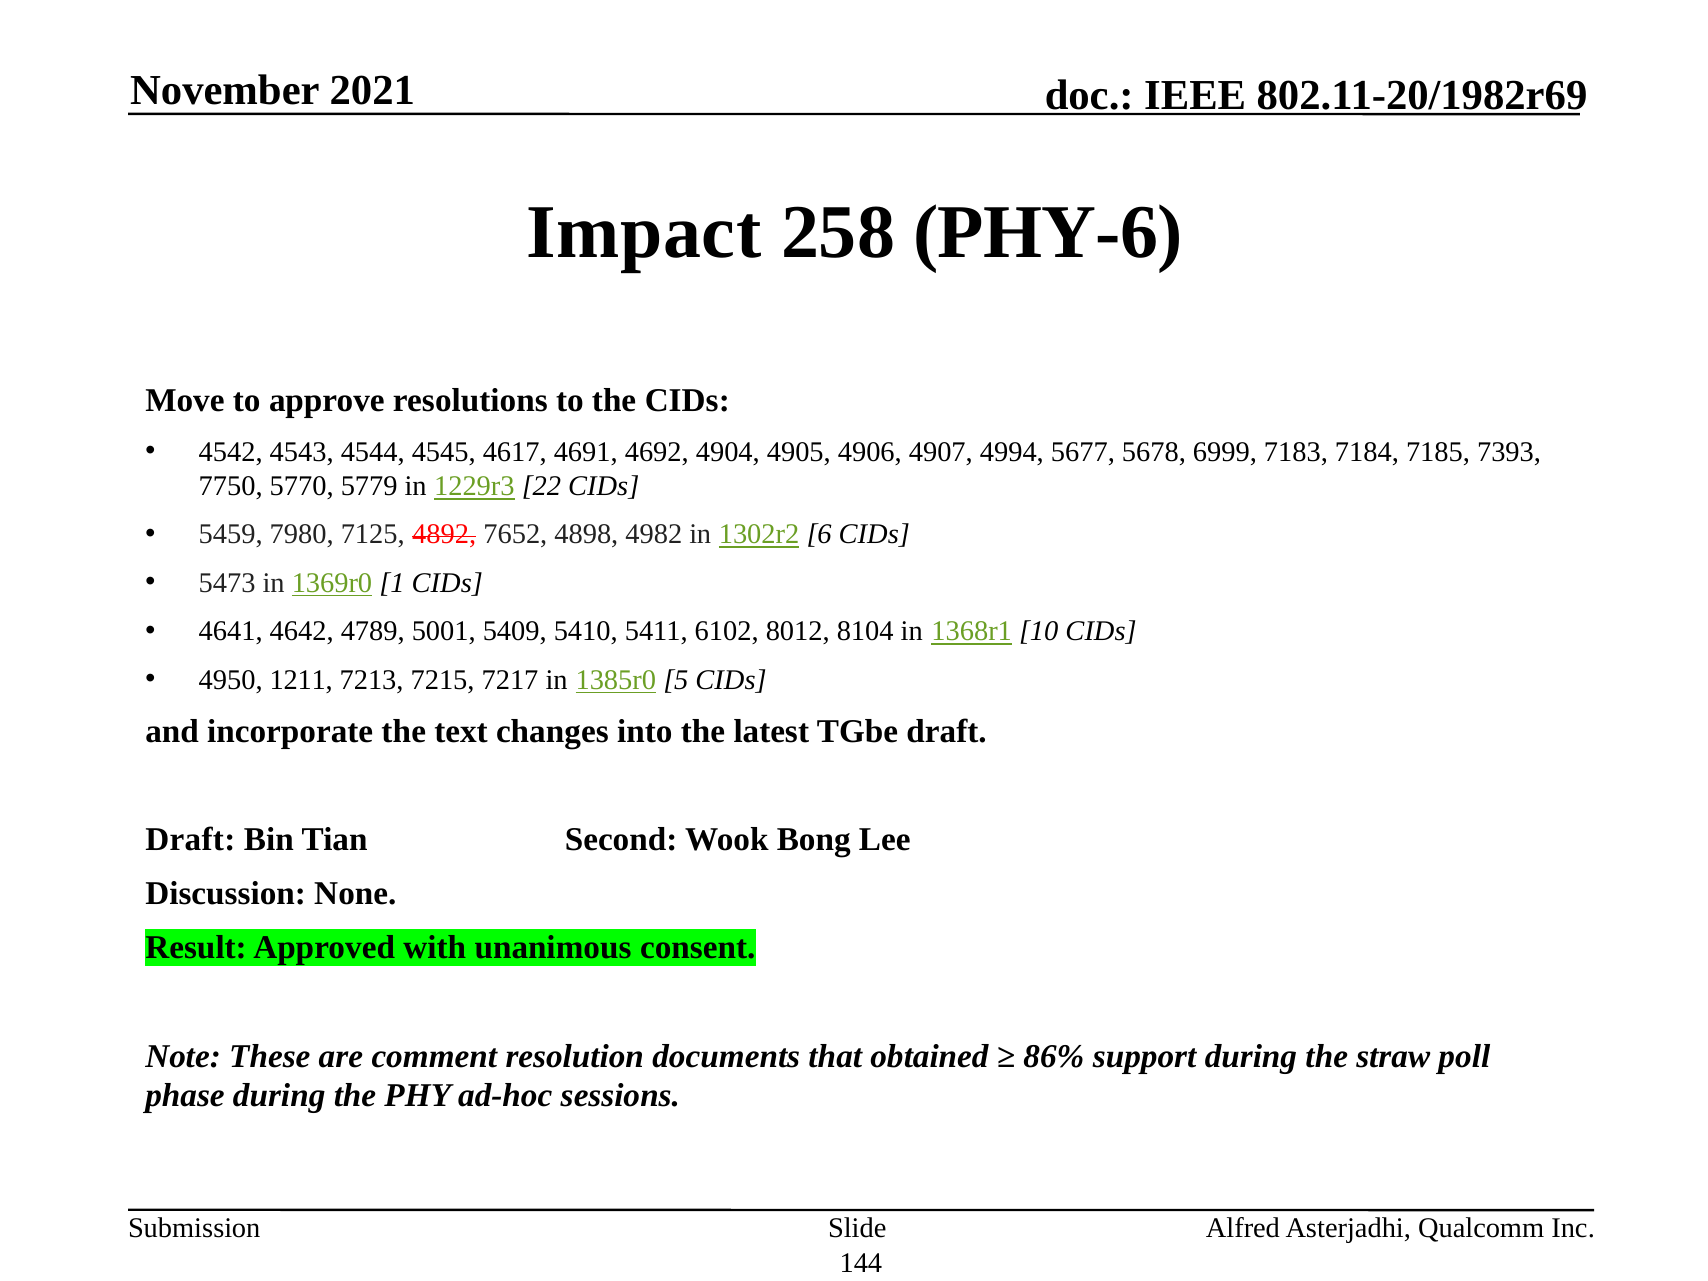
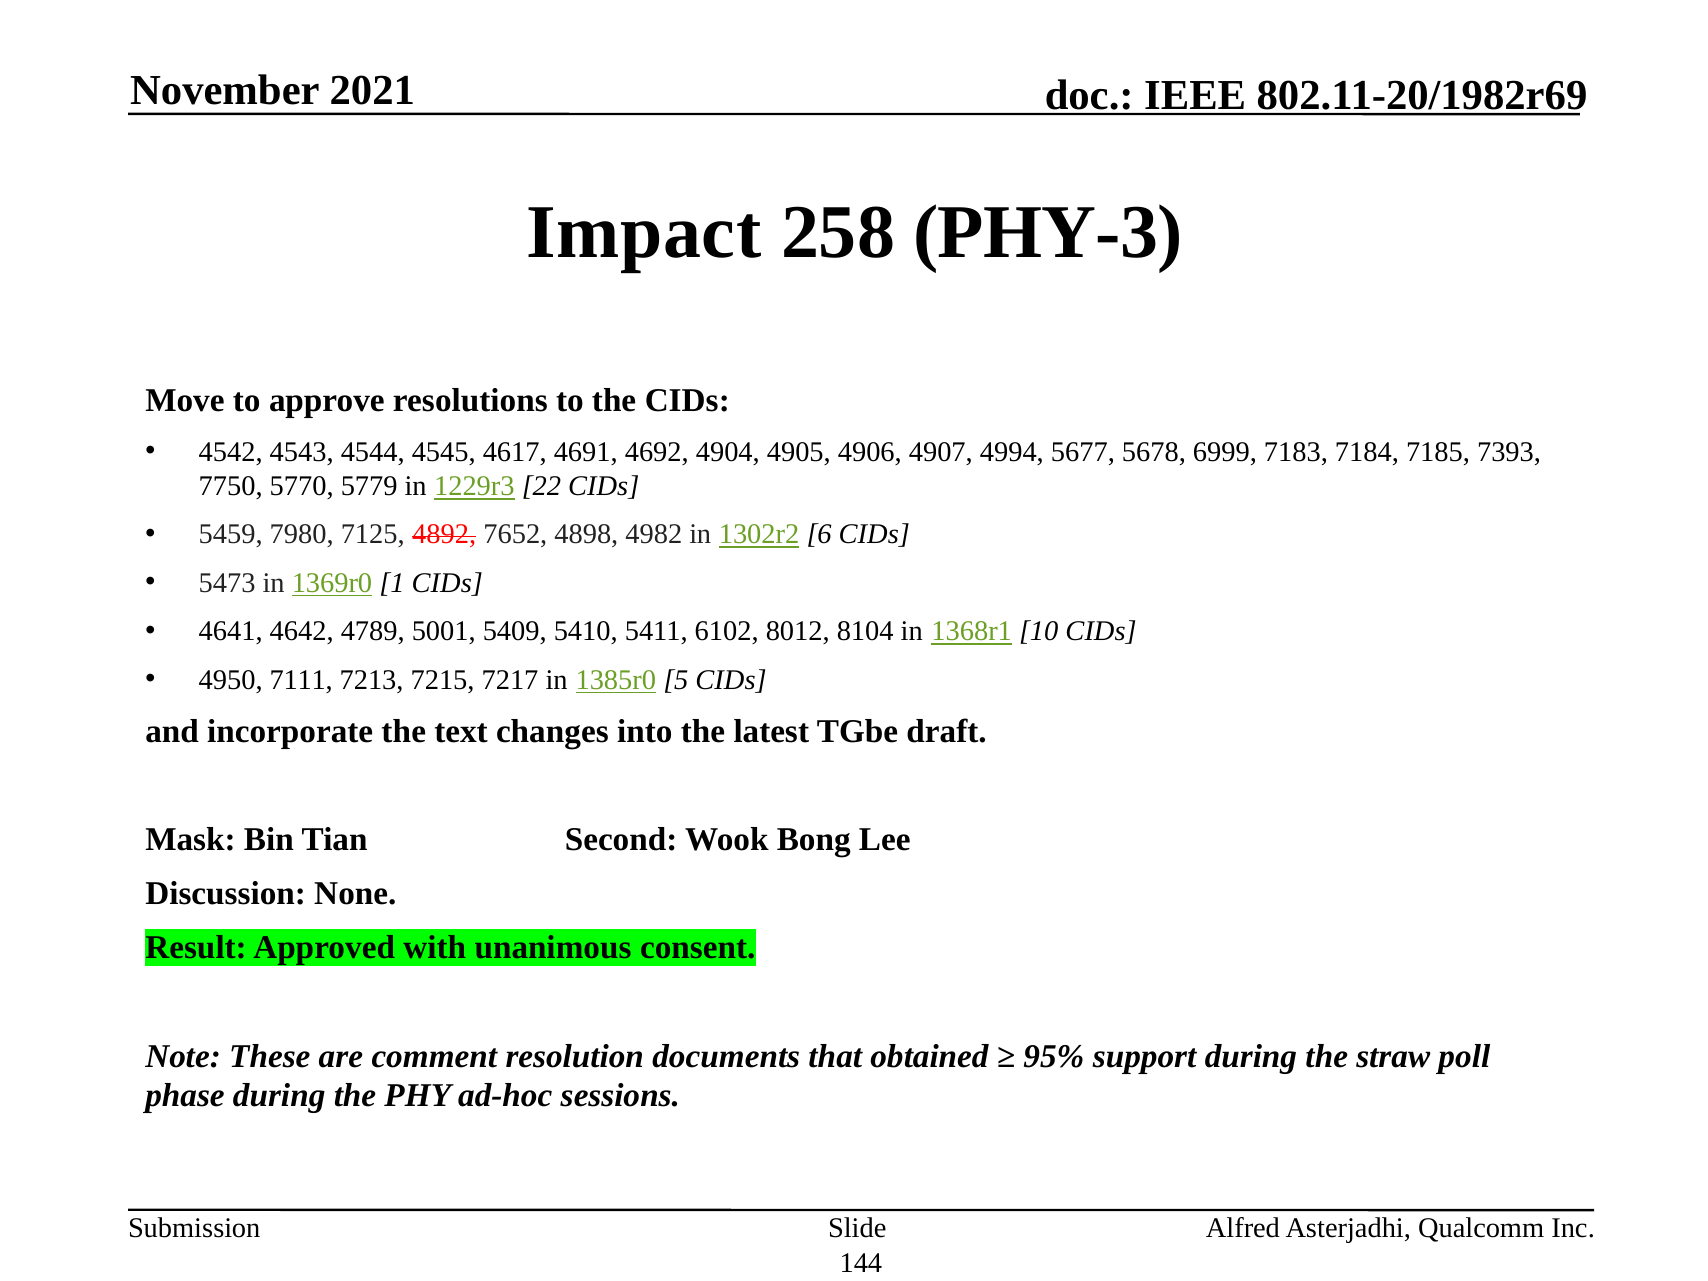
PHY-6: PHY-6 -> PHY-3 (1048, 233)
1211: 1211 -> 7111 (301, 680)
Draft: Draft -> Mask (191, 840)
86%: 86% -> 95% (1054, 1056)
